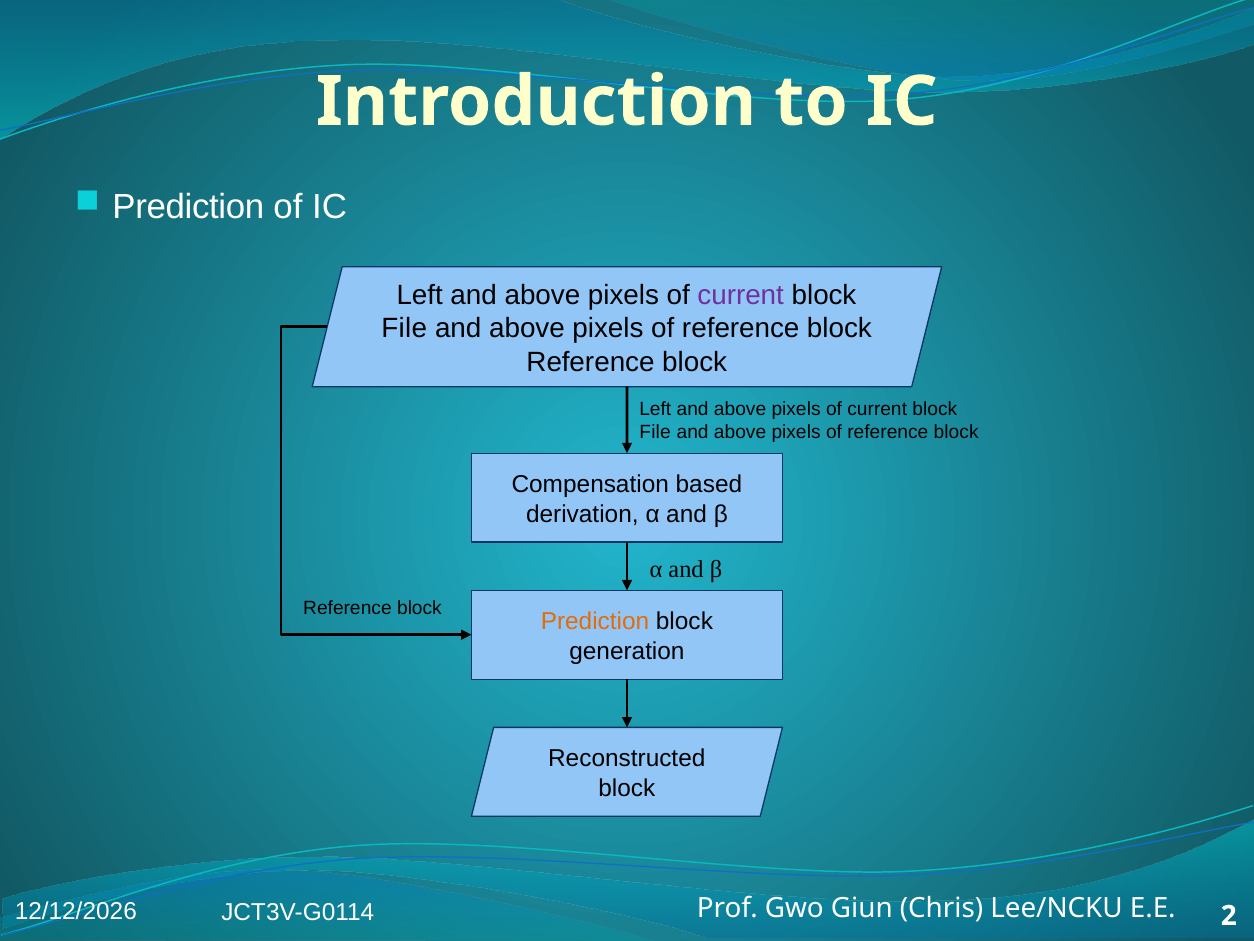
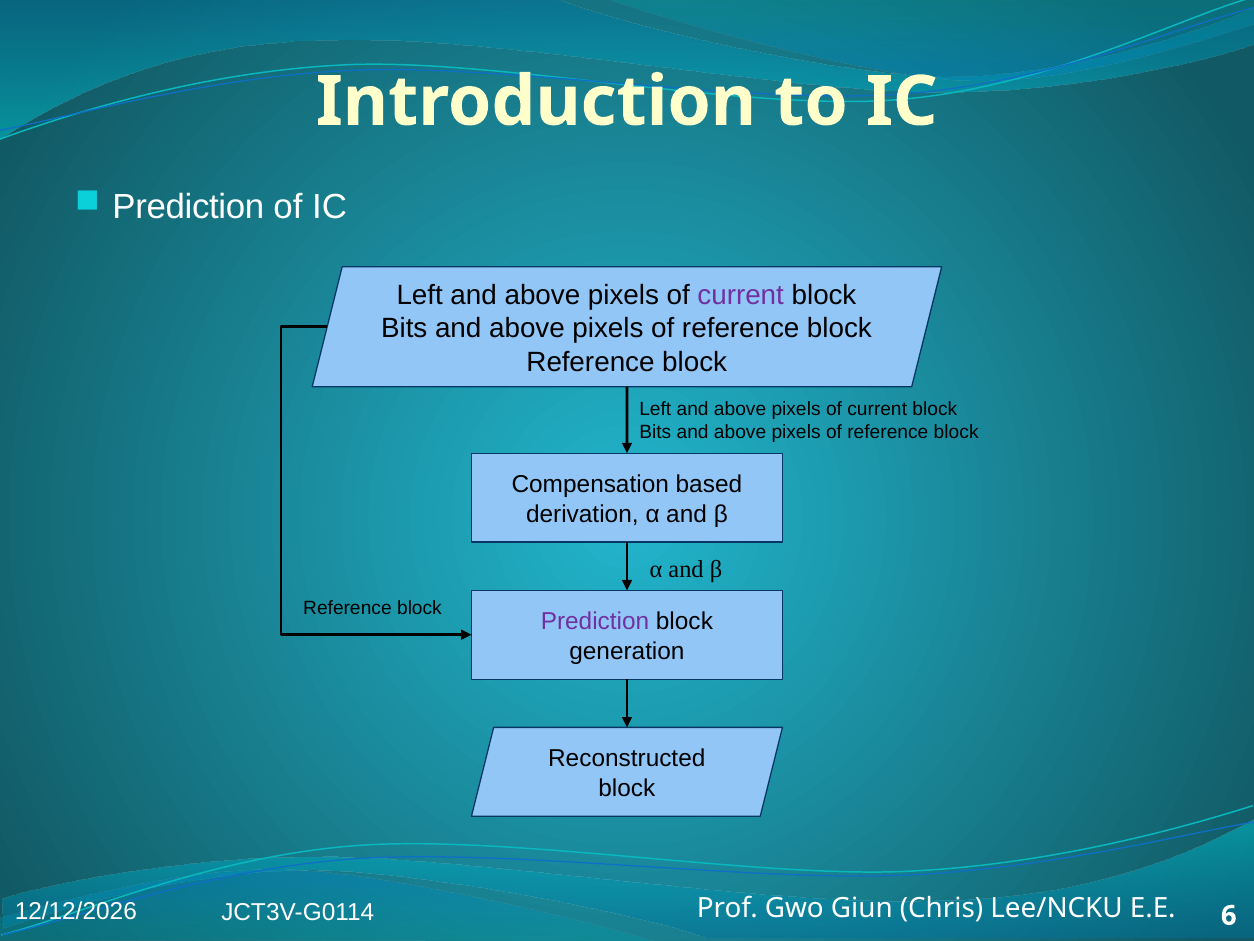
File: File -> Bits (404, 328)
File: File -> Bits (655, 432)
Prediction colour: orange -> purple (595, 621)
2: 2 -> 6 (1229, 915)
